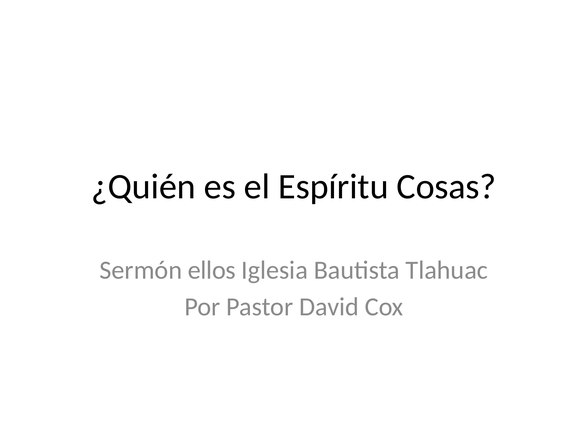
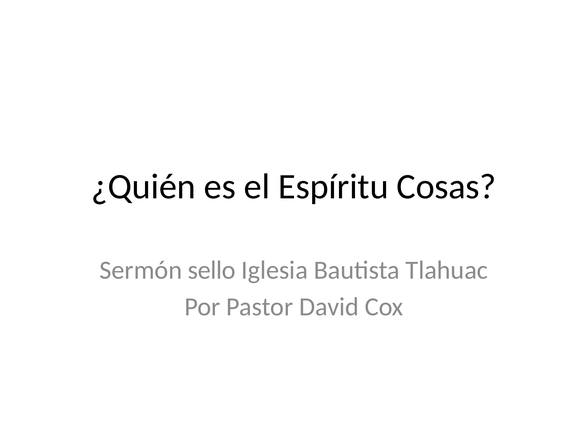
ellos: ellos -> sello (212, 270)
